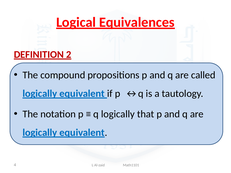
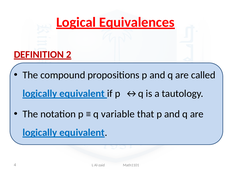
q logically: logically -> variable (118, 114)
